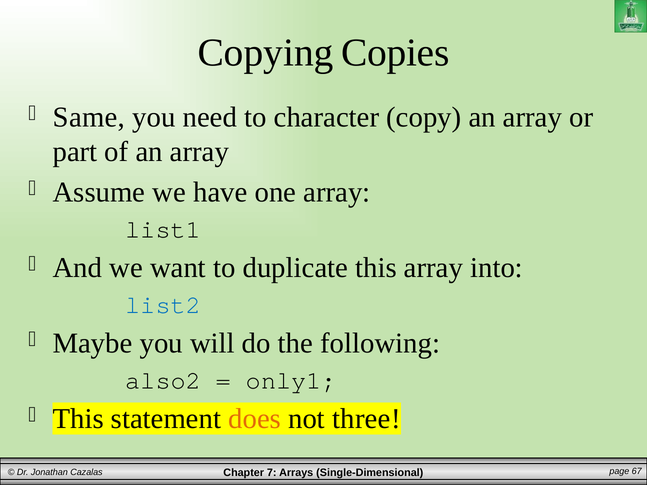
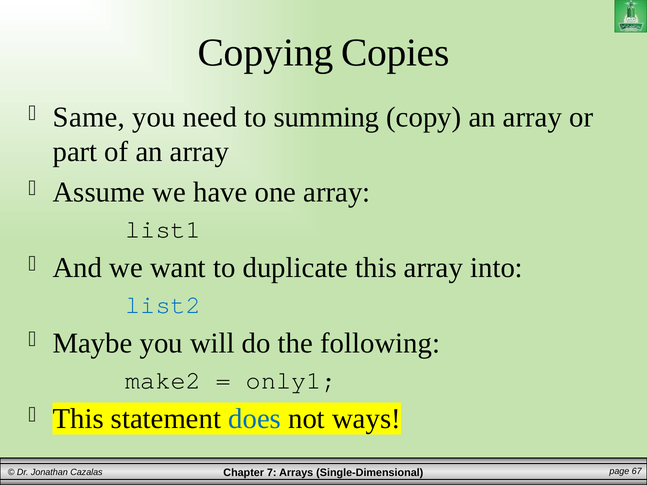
character: character -> summing (327, 117)
also2: also2 -> make2 (163, 380)
does colour: orange -> blue (255, 419)
three: three -> ways (367, 419)
